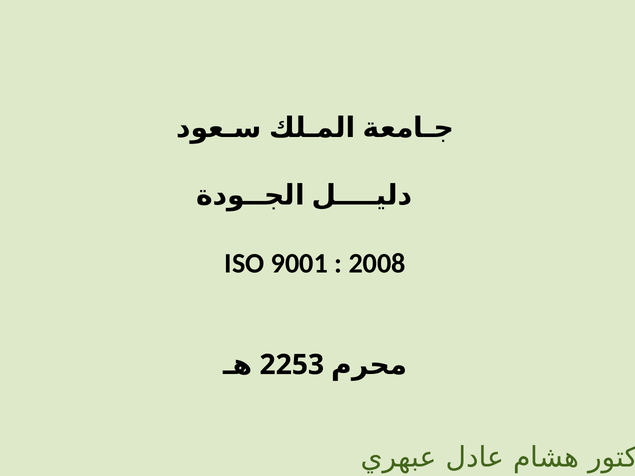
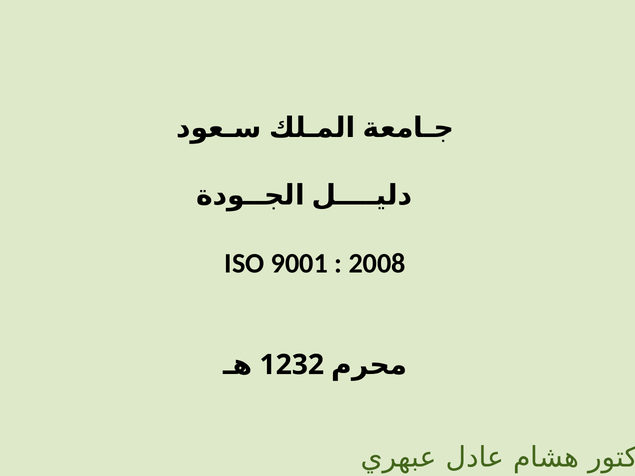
2253: 2253 -> 1232 (292, 365)
